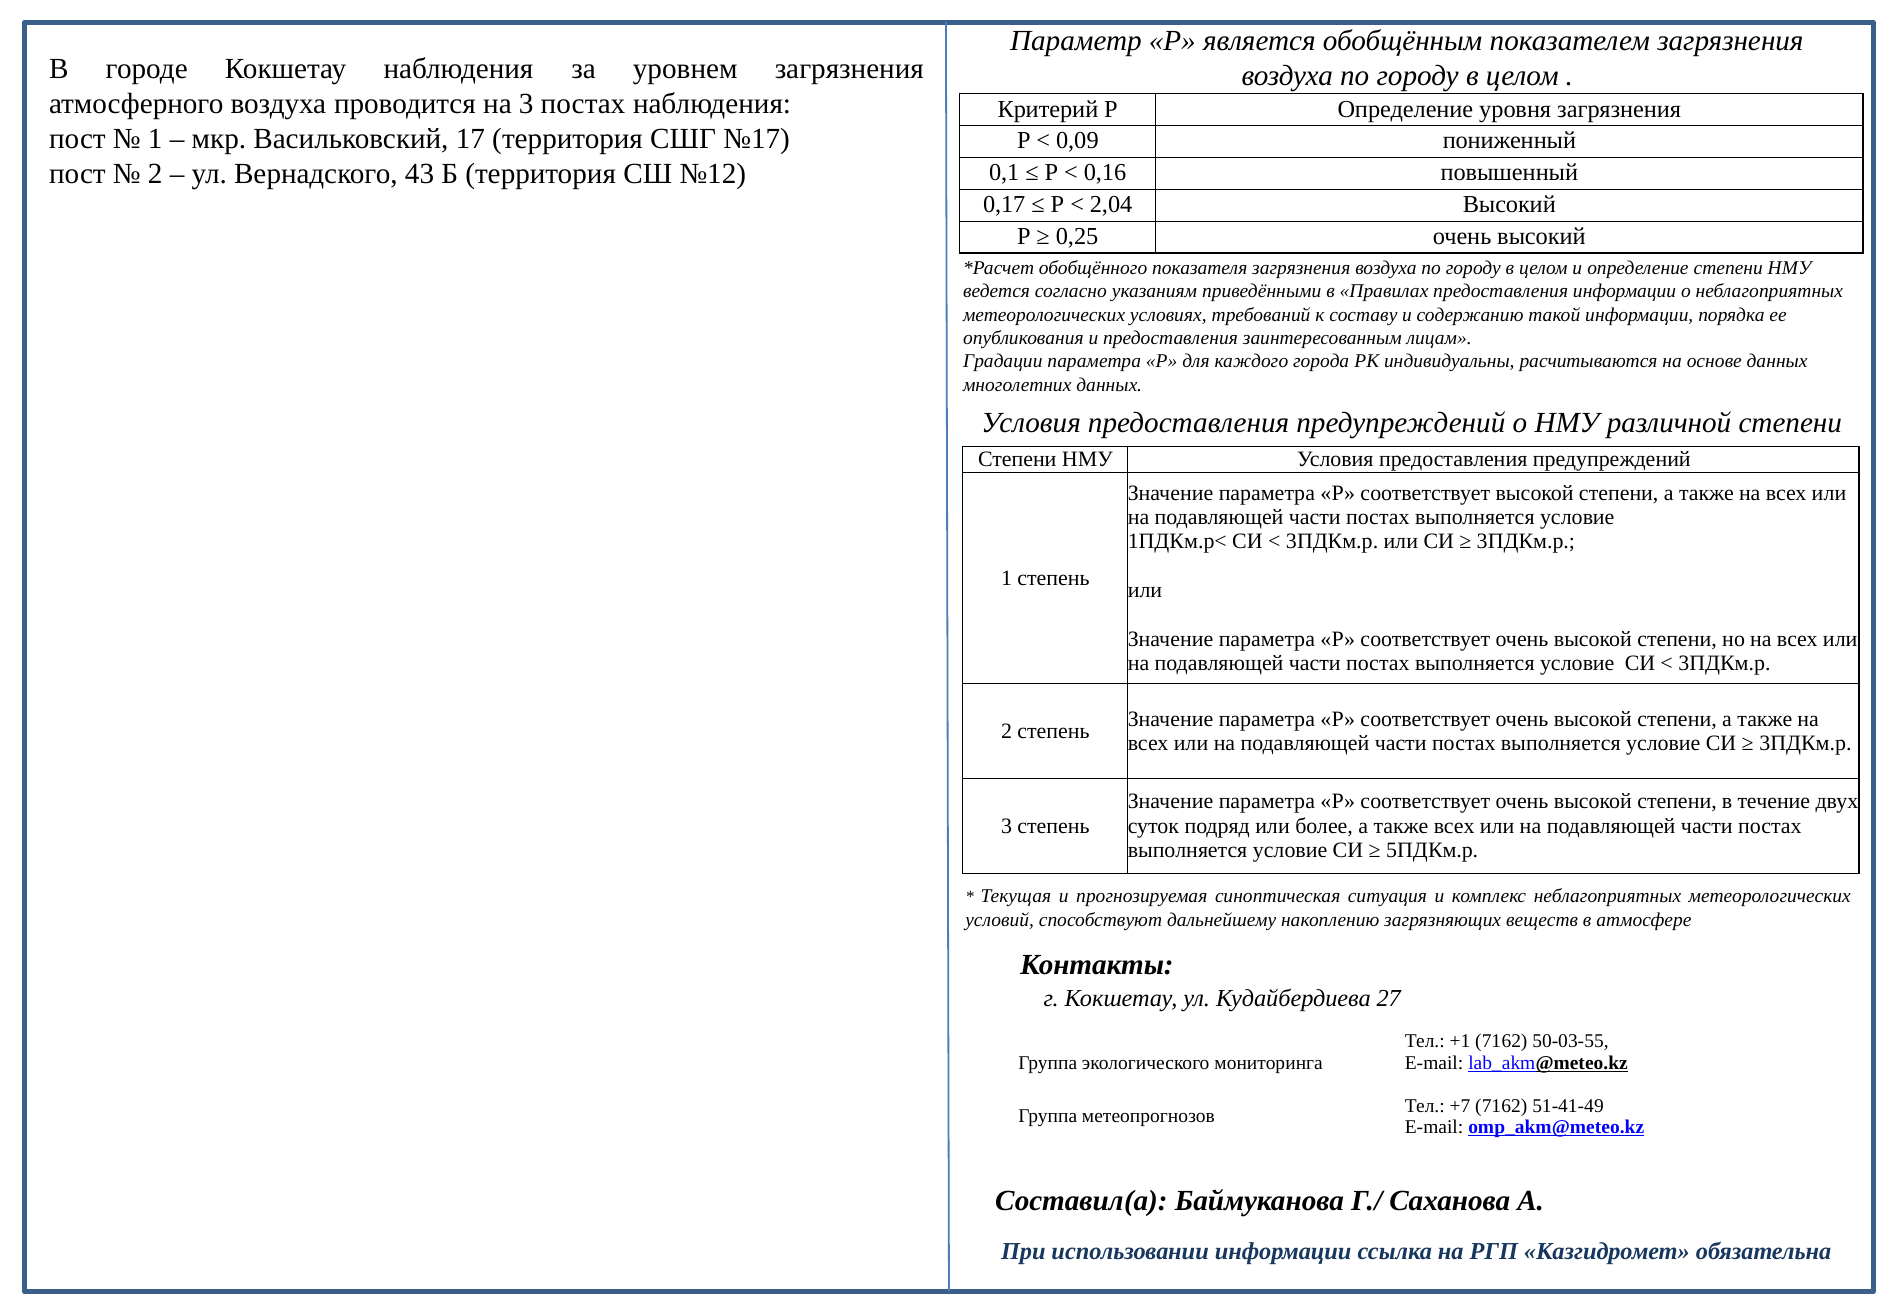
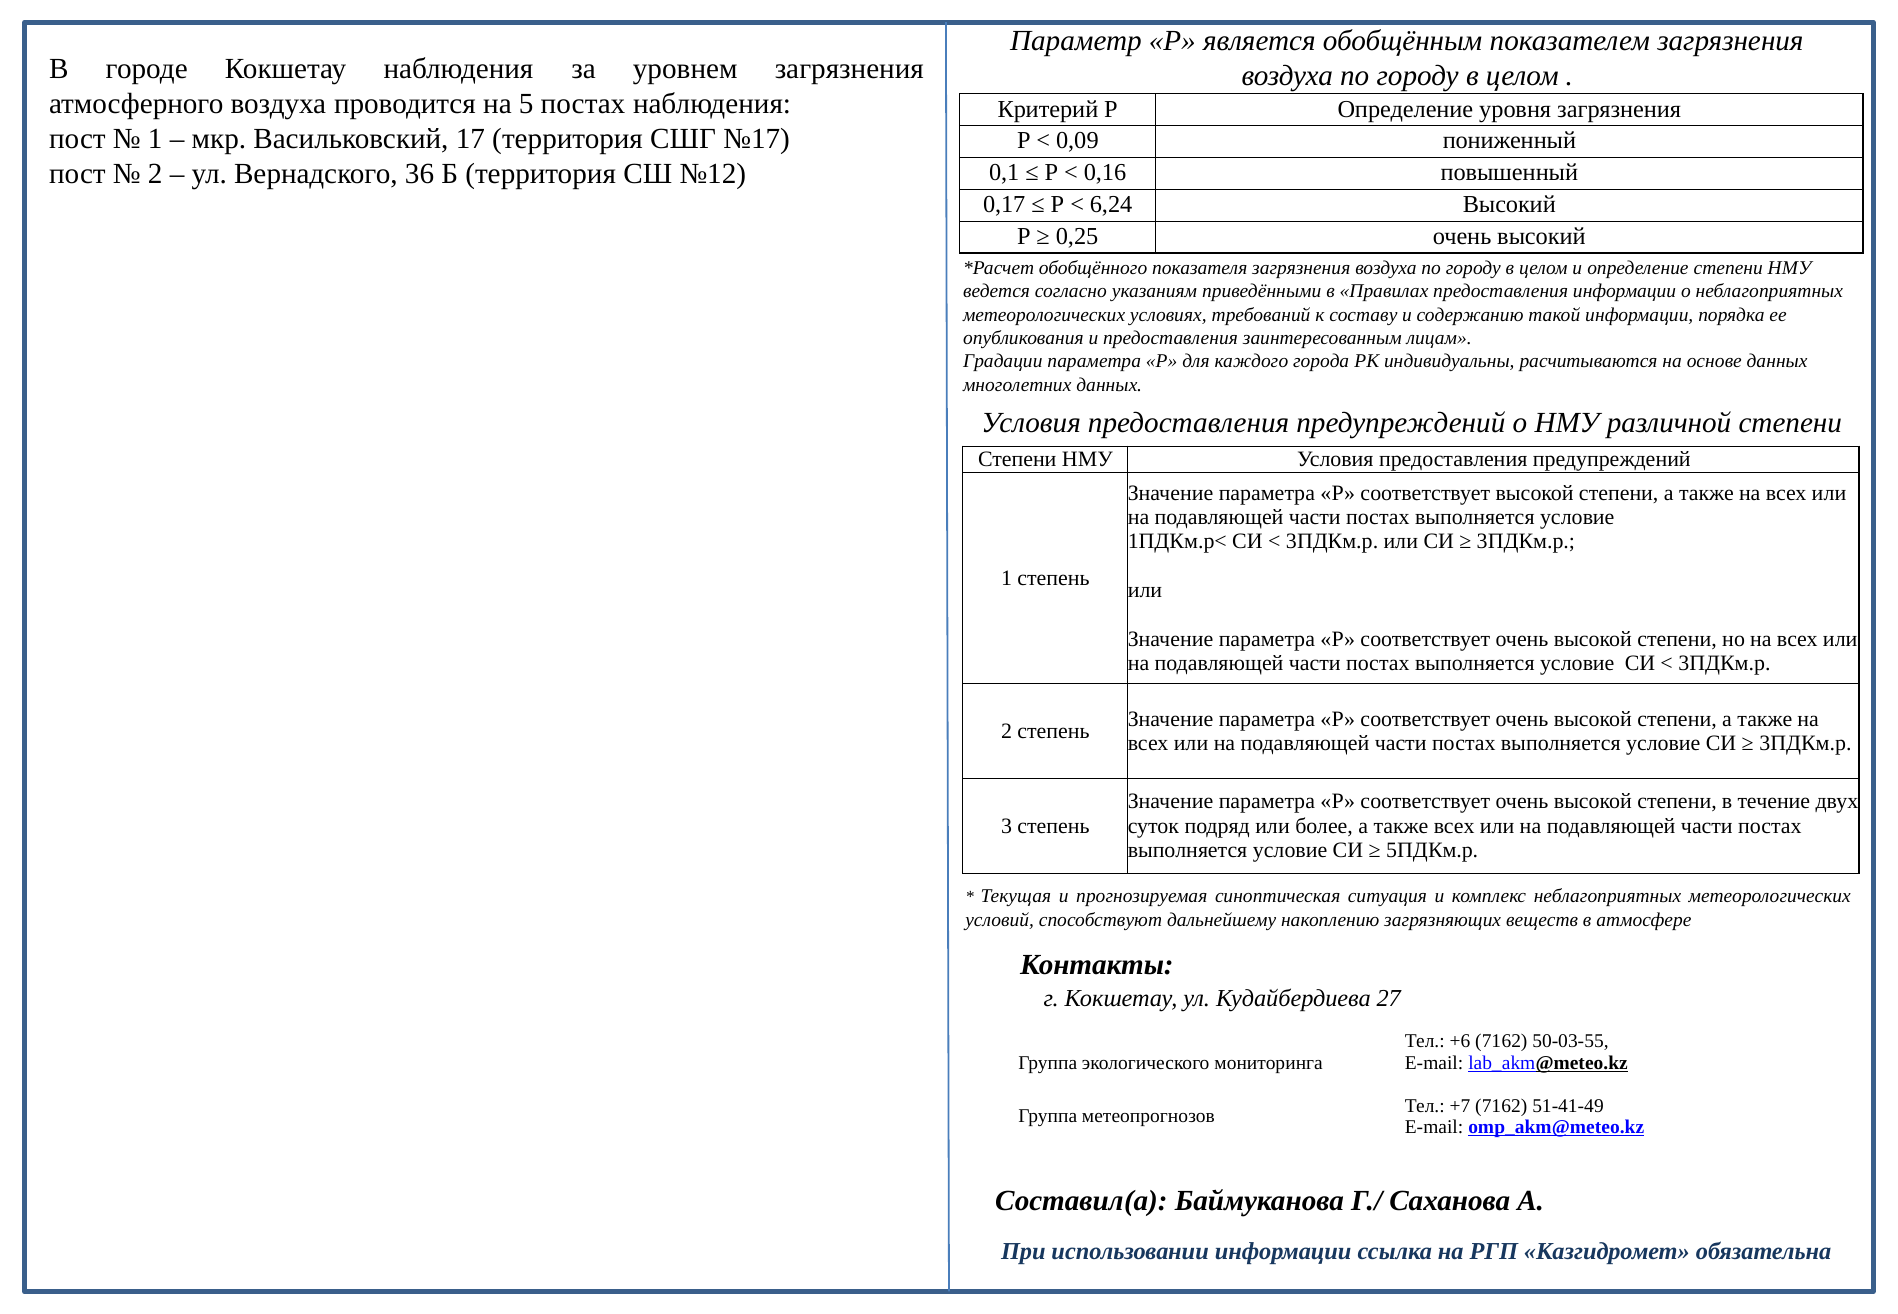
на 3: 3 -> 5 (526, 104)
43: 43 -> 36 (420, 174)
2,04: 2,04 -> 6,24 (1111, 205)
+1: +1 -> +6 (1460, 1041)
